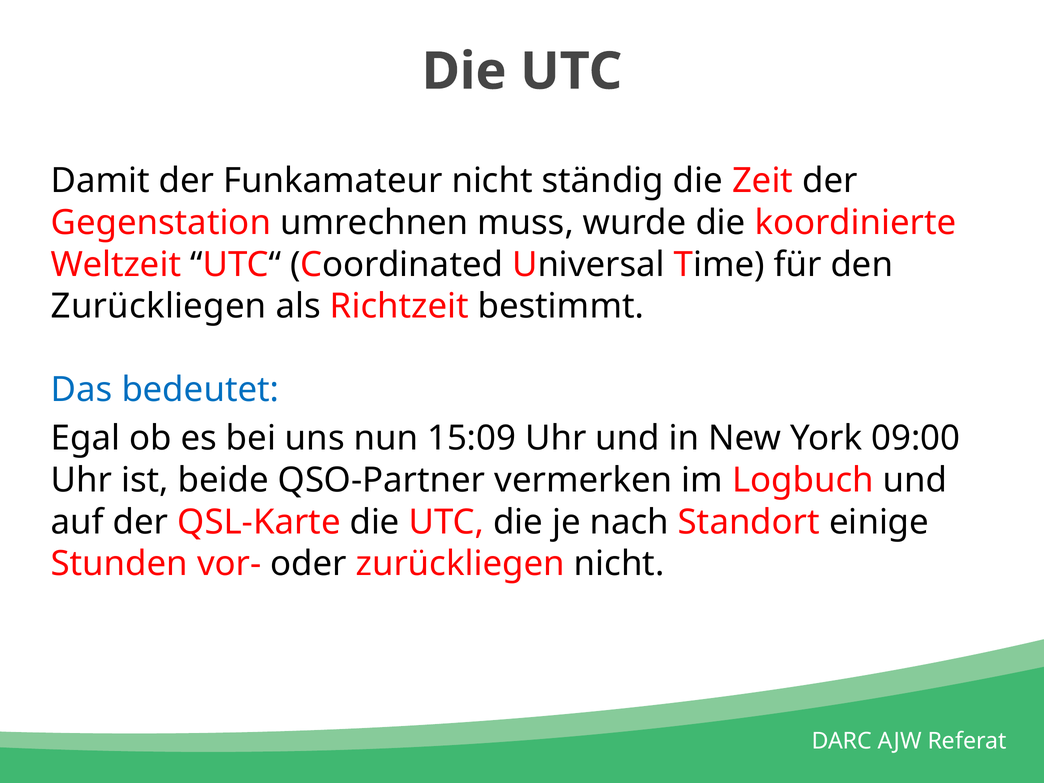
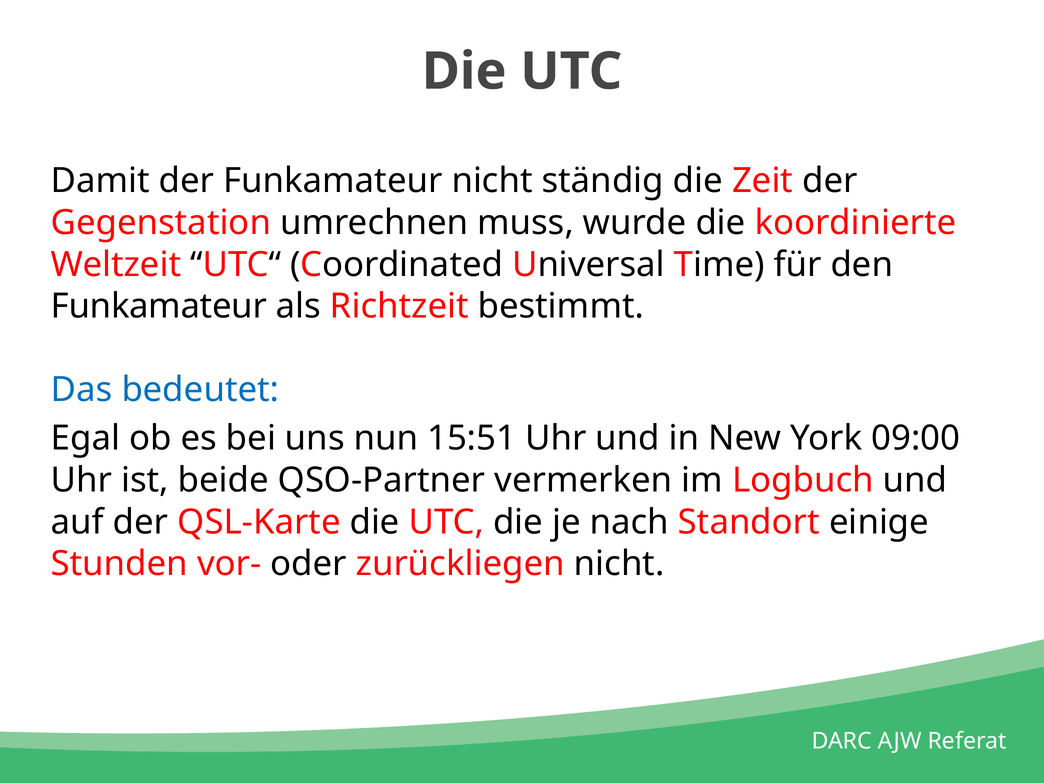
Zurückliegen: Zurückliegen -> Funkamateur (159, 306)
15:09: 15:09 -> 15:51 (472, 439)
